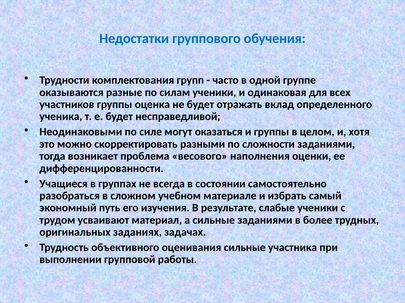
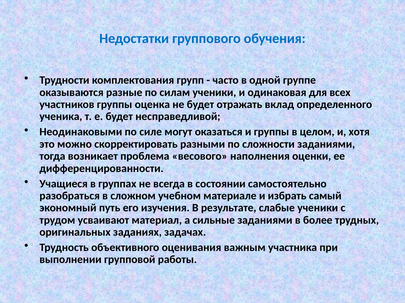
оценивания сильные: сильные -> важным (245, 248)
